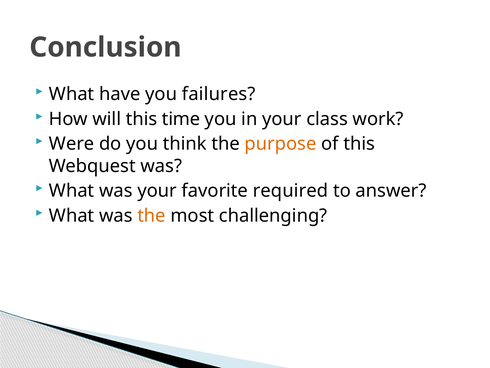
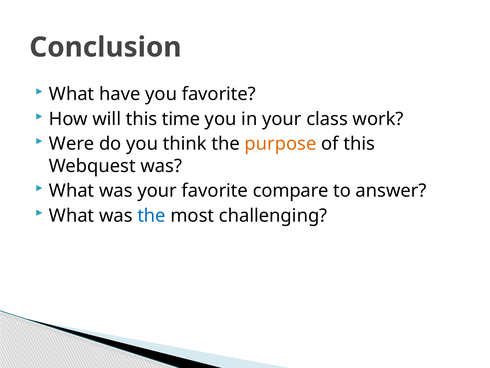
you failures: failures -> favorite (219, 94)
required: required -> compare (291, 191)
the colour: orange -> blue (152, 215)
